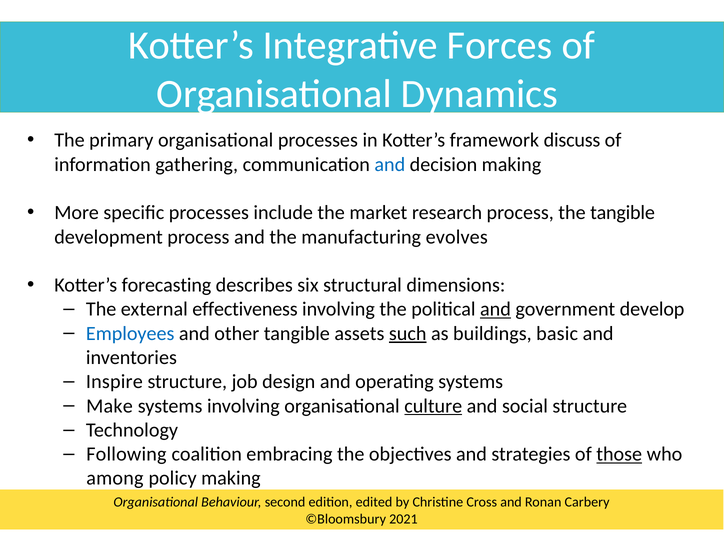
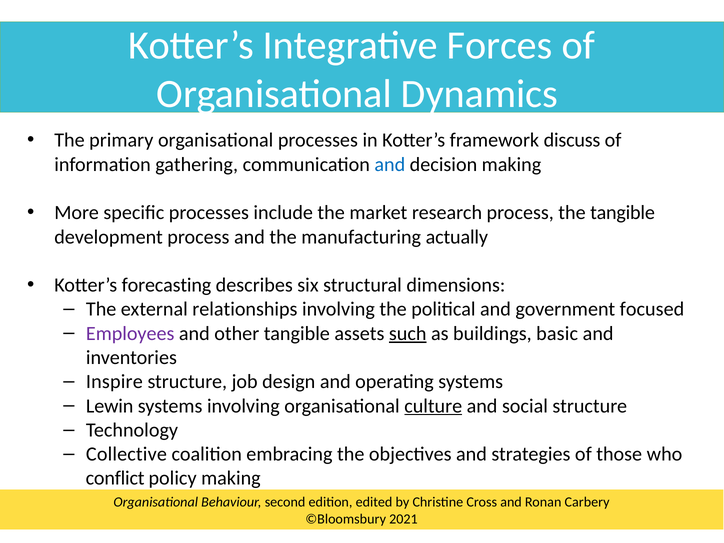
evolves: evolves -> actually (457, 237)
effectiveness: effectiveness -> relationships (245, 309)
and underline: present -> none (495, 309)
develop: develop -> focused (652, 309)
Employees colour: blue -> purple (130, 333)
Make: Make -> Lewin (110, 406)
Following: Following -> Collective (126, 454)
those underline: present -> none (619, 454)
among: among -> conflict (115, 478)
